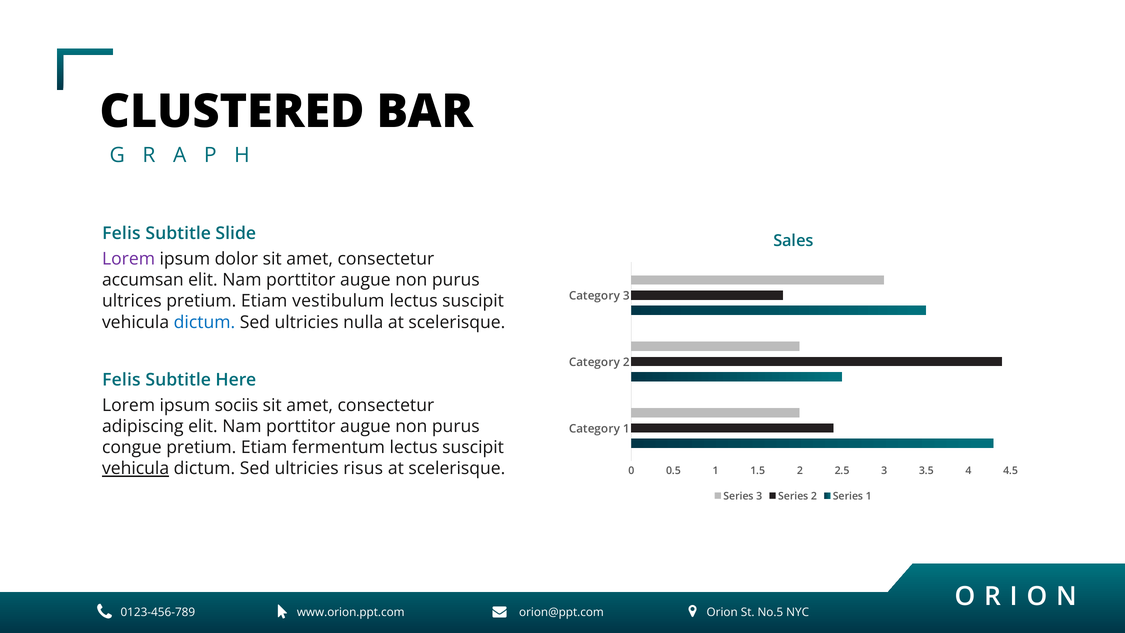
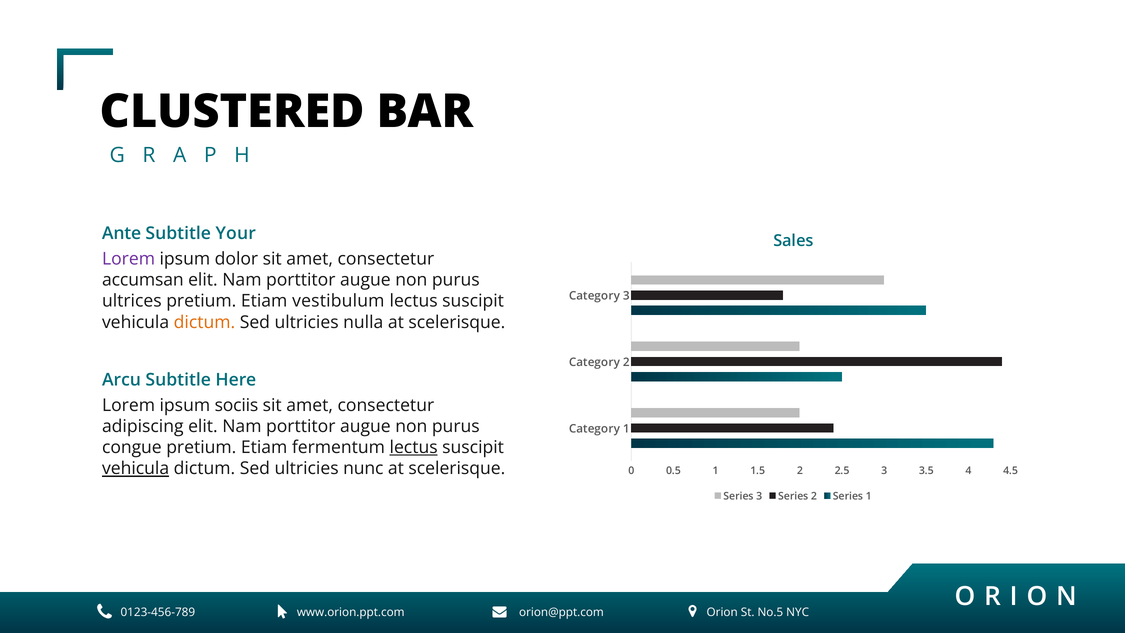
Felis: Felis -> Ante (122, 233)
Slide: Slide -> Your (236, 233)
dictum colour: blue -> orange (204, 322)
Felis: Felis -> Arcu (121, 380)
lectus underline: none -> present (414, 447)
risus: risus -> nunc (363, 469)
